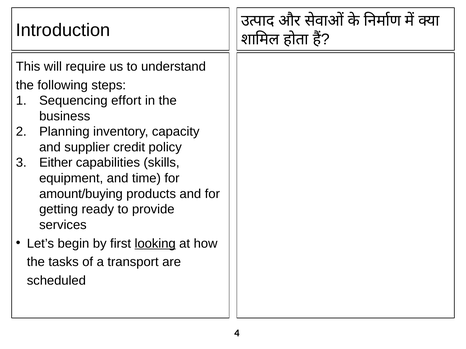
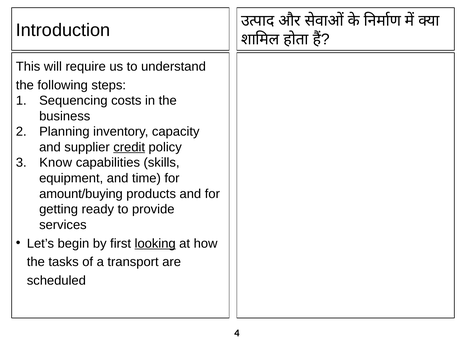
effort: effort -> costs (126, 101)
credit underline: none -> present (129, 147)
Either: Either -> Know (56, 163)
